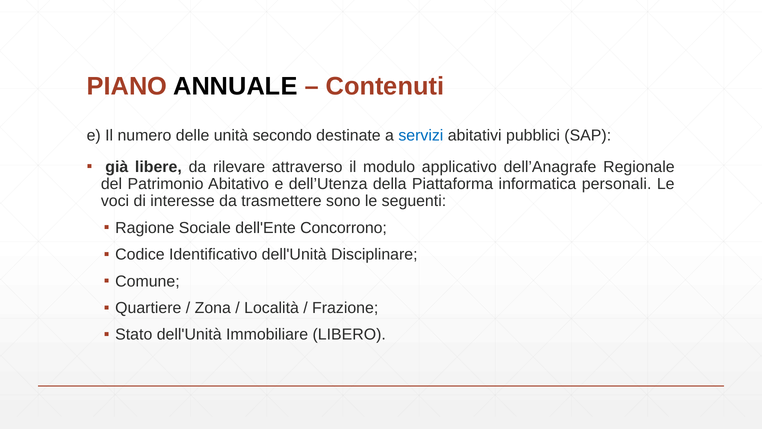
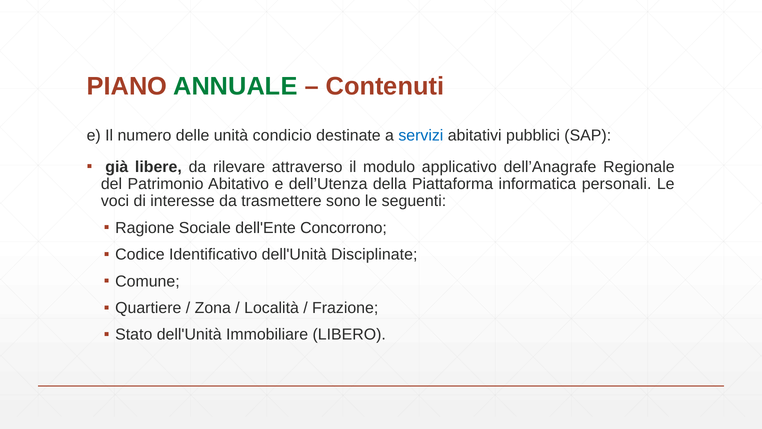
ANNUALE colour: black -> green (235, 86)
secondo: secondo -> condicio (282, 135)
Disciplinare: Disciplinare -> Disciplinate (374, 254)
